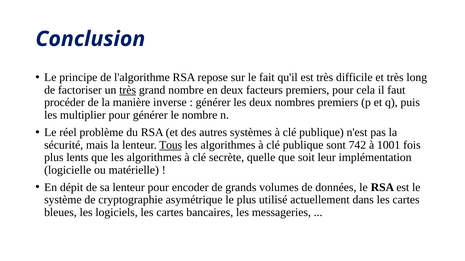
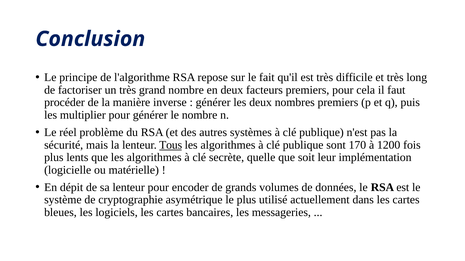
très underline: present -> none (128, 90)
742: 742 -> 170 (357, 145)
1001: 1001 -> 1200 (389, 145)
